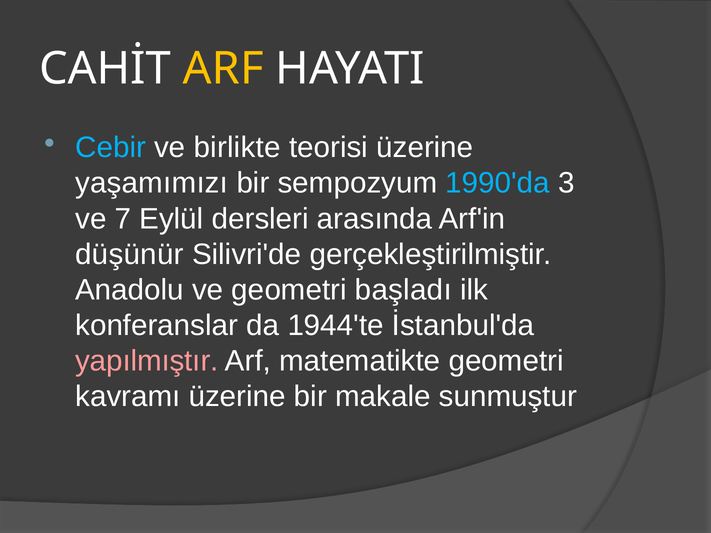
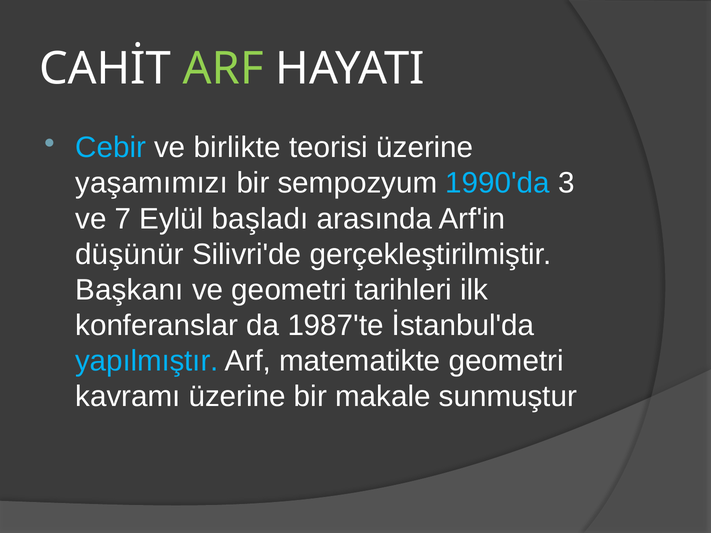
ARF colour: yellow -> light green (223, 69)
dersleri: dersleri -> başladı (260, 219)
Anadolu: Anadolu -> Başkanı (129, 290)
başladı: başladı -> tarihleri (403, 290)
1944'te: 1944'te -> 1987'te (336, 326)
yapılmıştır colour: pink -> light blue (147, 361)
